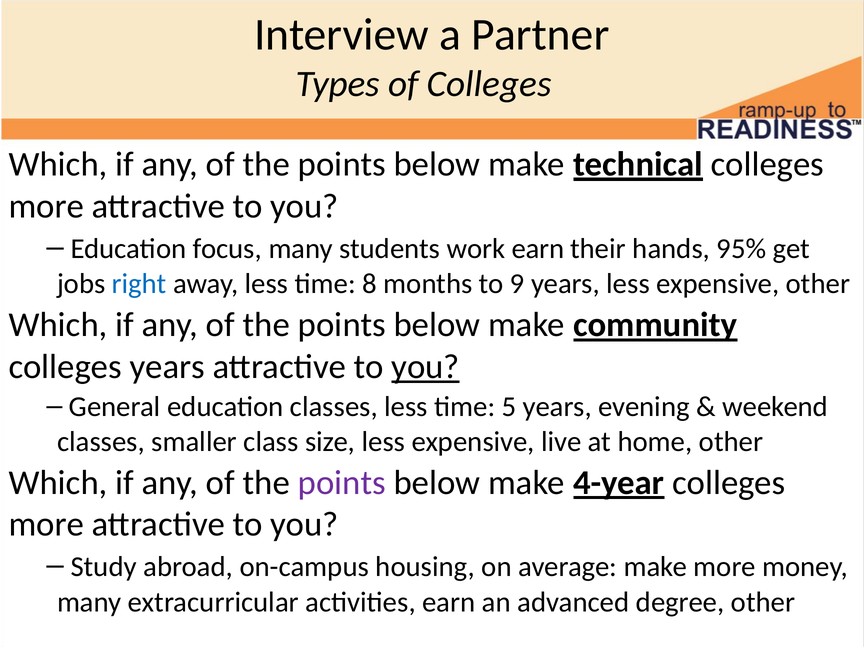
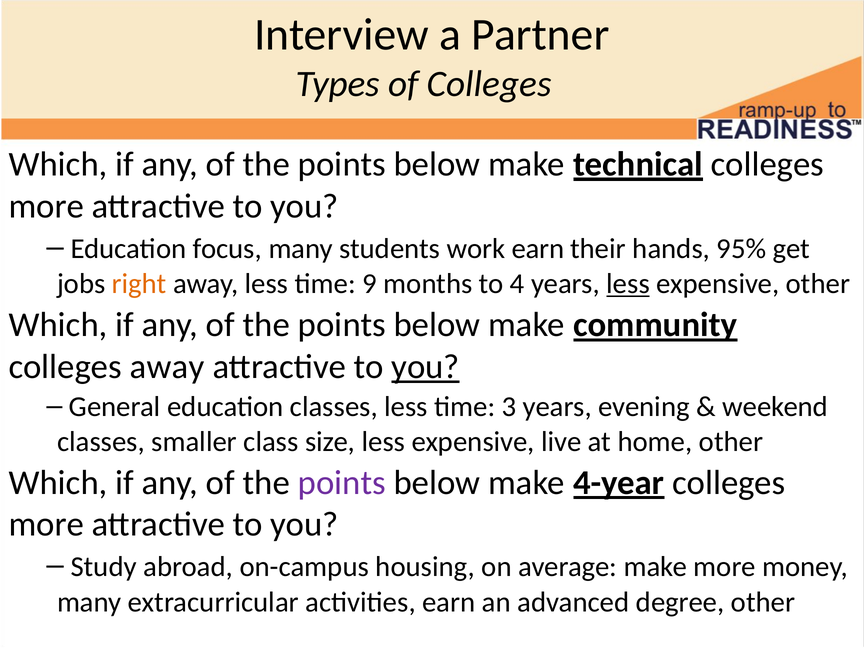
right colour: blue -> orange (139, 284)
8: 8 -> 9 (370, 284)
9: 9 -> 4 (517, 284)
less underline: none -> present (628, 284)
colleges years: years -> away (167, 367)
5: 5 -> 3 (509, 407)
